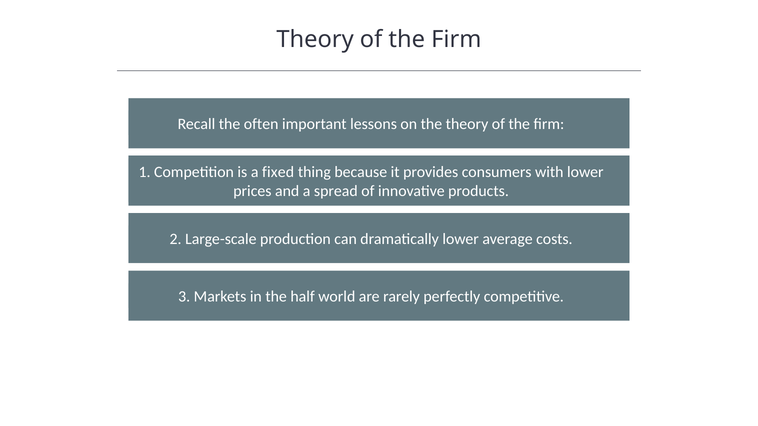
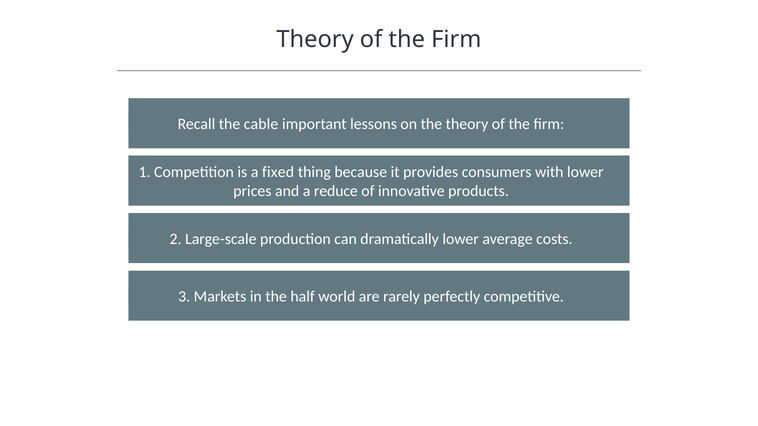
often: often -> cable (261, 124)
spread: spread -> reduce (336, 191)
